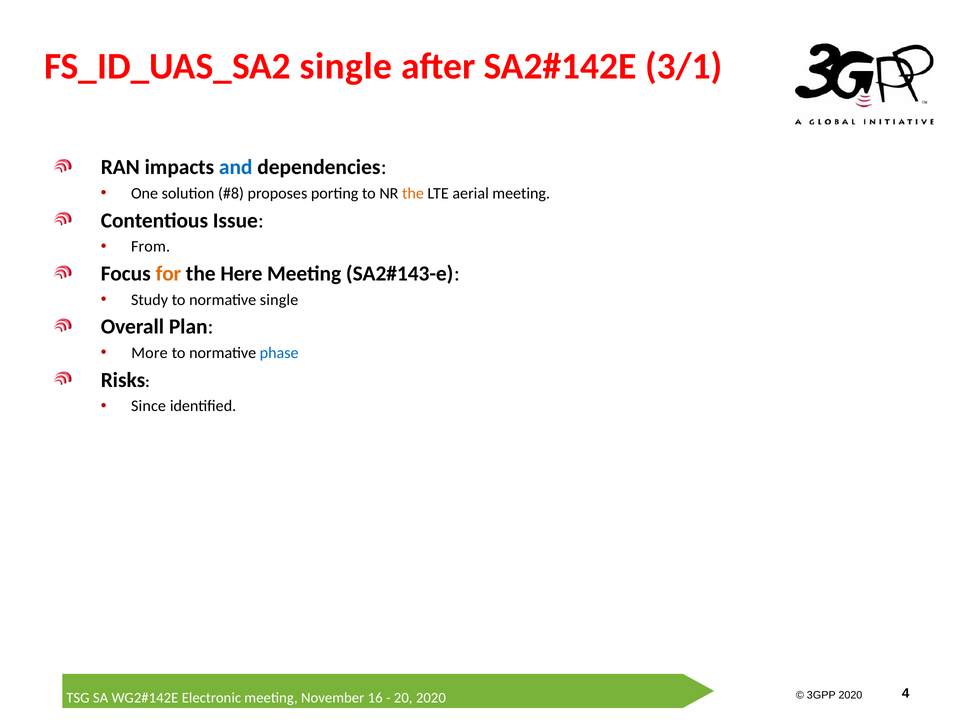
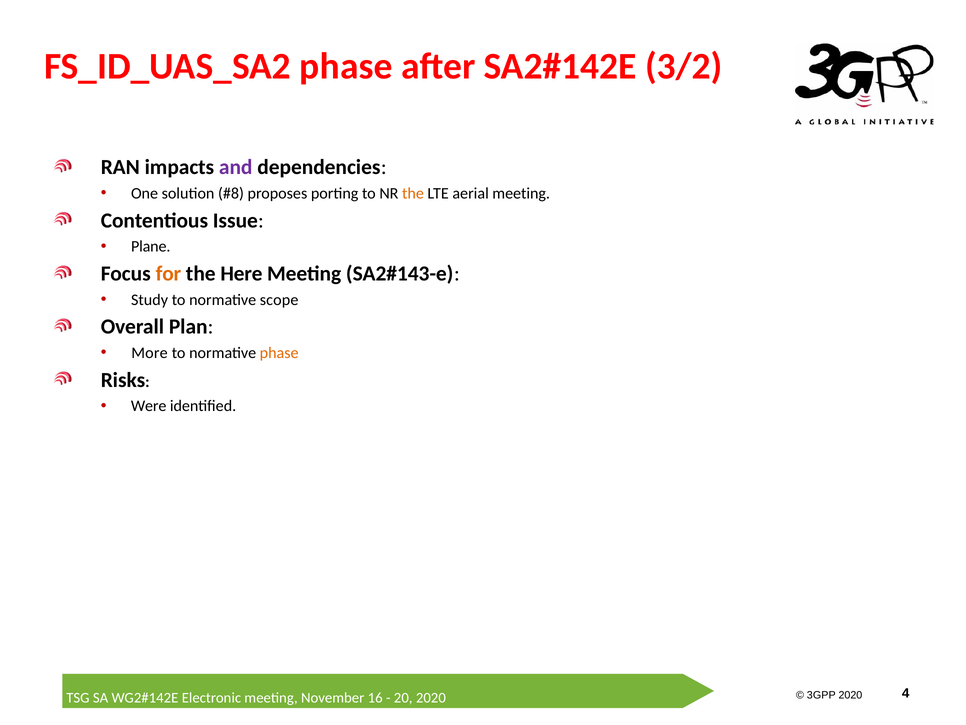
FS_ID_UAS_SA2 single: single -> phase (346, 66)
3/1: 3/1 -> 3/2 (684, 66)
and colour: blue -> purple (236, 167)
From: From -> Plane (151, 246)
normative single: single -> scope (279, 300)
phase colour: blue -> orange (279, 353)
Since: Since -> Were (149, 406)
